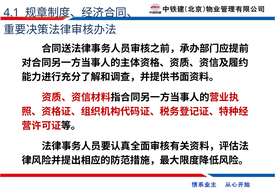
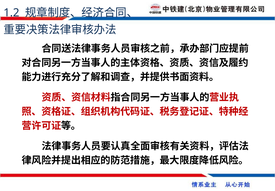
4.1: 4.1 -> 1.2 (11, 13)
